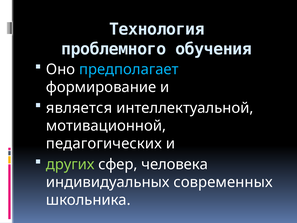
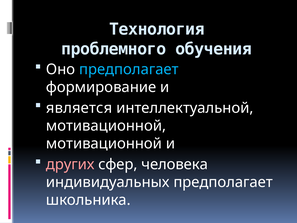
педагогических: педагогических -> мотивационной (104, 144)
других colour: light green -> pink (70, 164)
индивидуальных современных: современных -> предполагает (223, 182)
